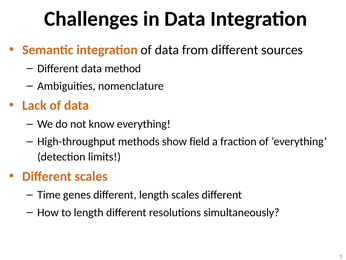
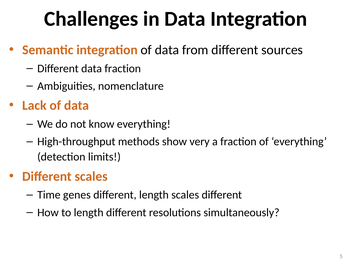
data method: method -> fraction (123, 68)
field: field -> very (200, 141)
